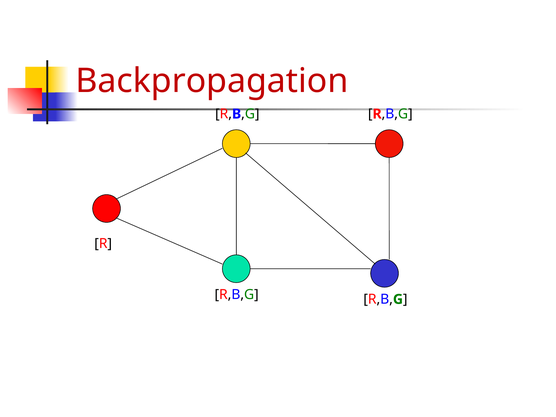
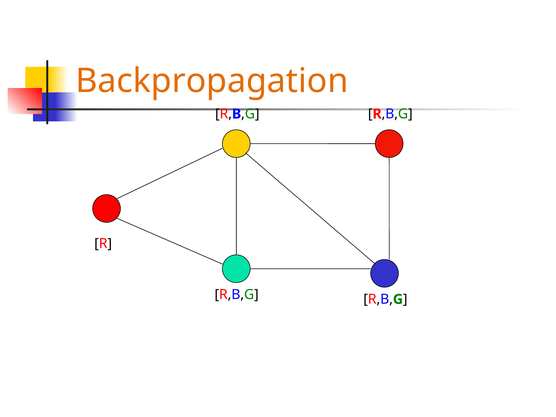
Backpropagation colour: red -> orange (212, 81)
